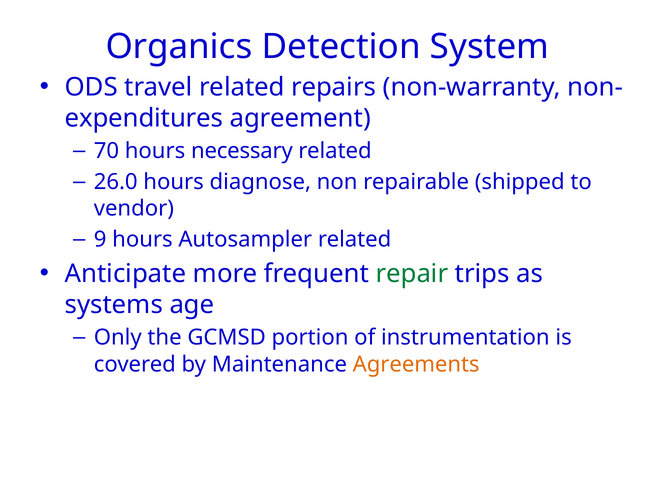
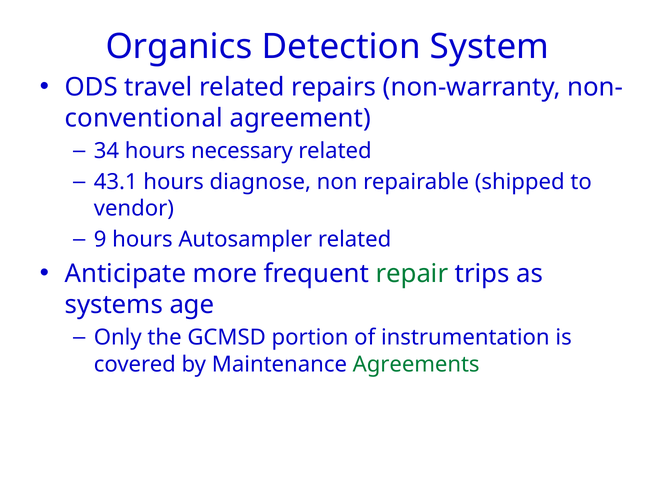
expenditures: expenditures -> conventional (144, 118)
70: 70 -> 34 (106, 151)
26.0: 26.0 -> 43.1 (116, 182)
Agreements colour: orange -> green (416, 364)
